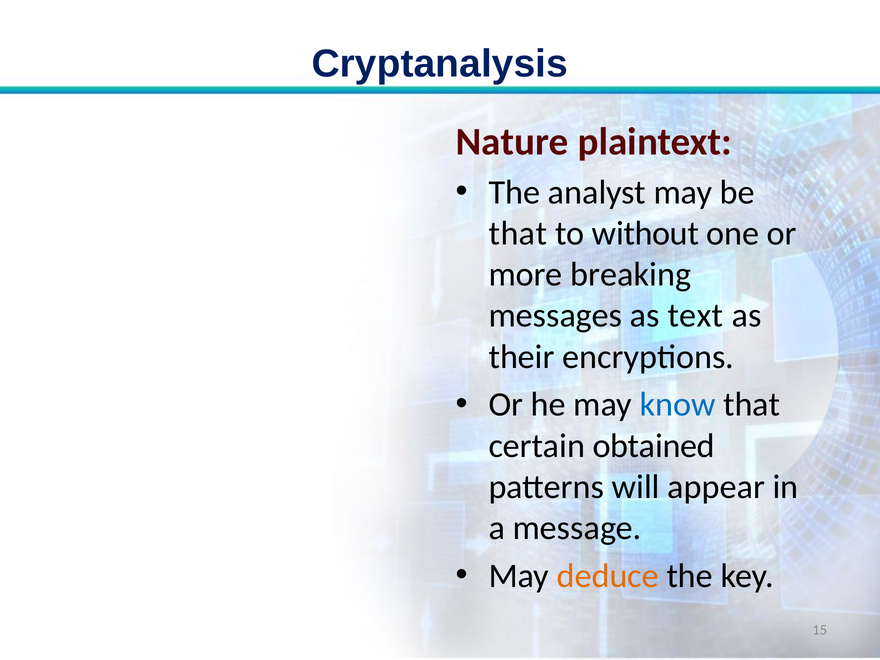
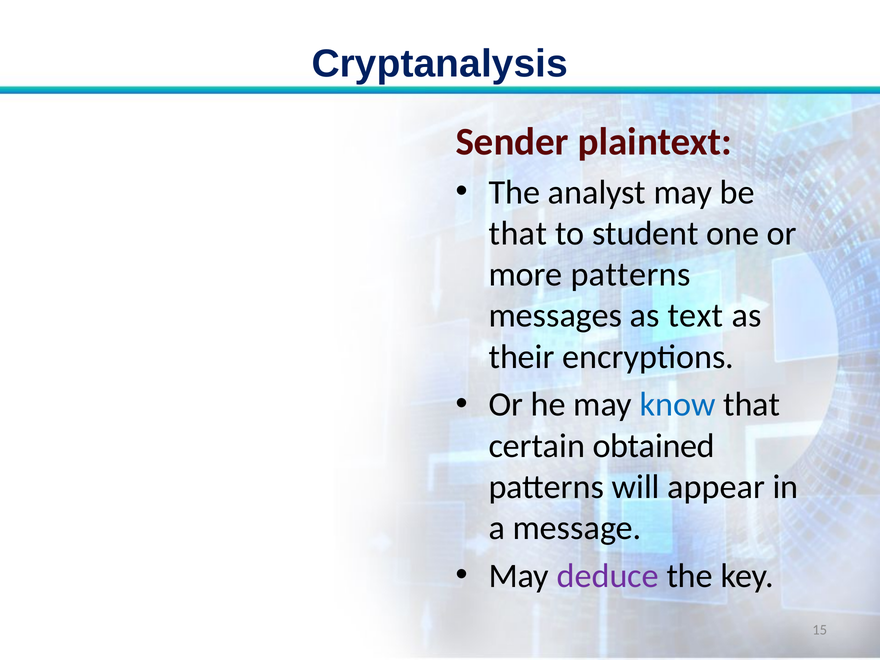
Nature: Nature -> Sender (512, 142)
without: without -> student (645, 233)
more breaking: breaking -> patterns (631, 275)
deduce colour: orange -> purple (608, 576)
